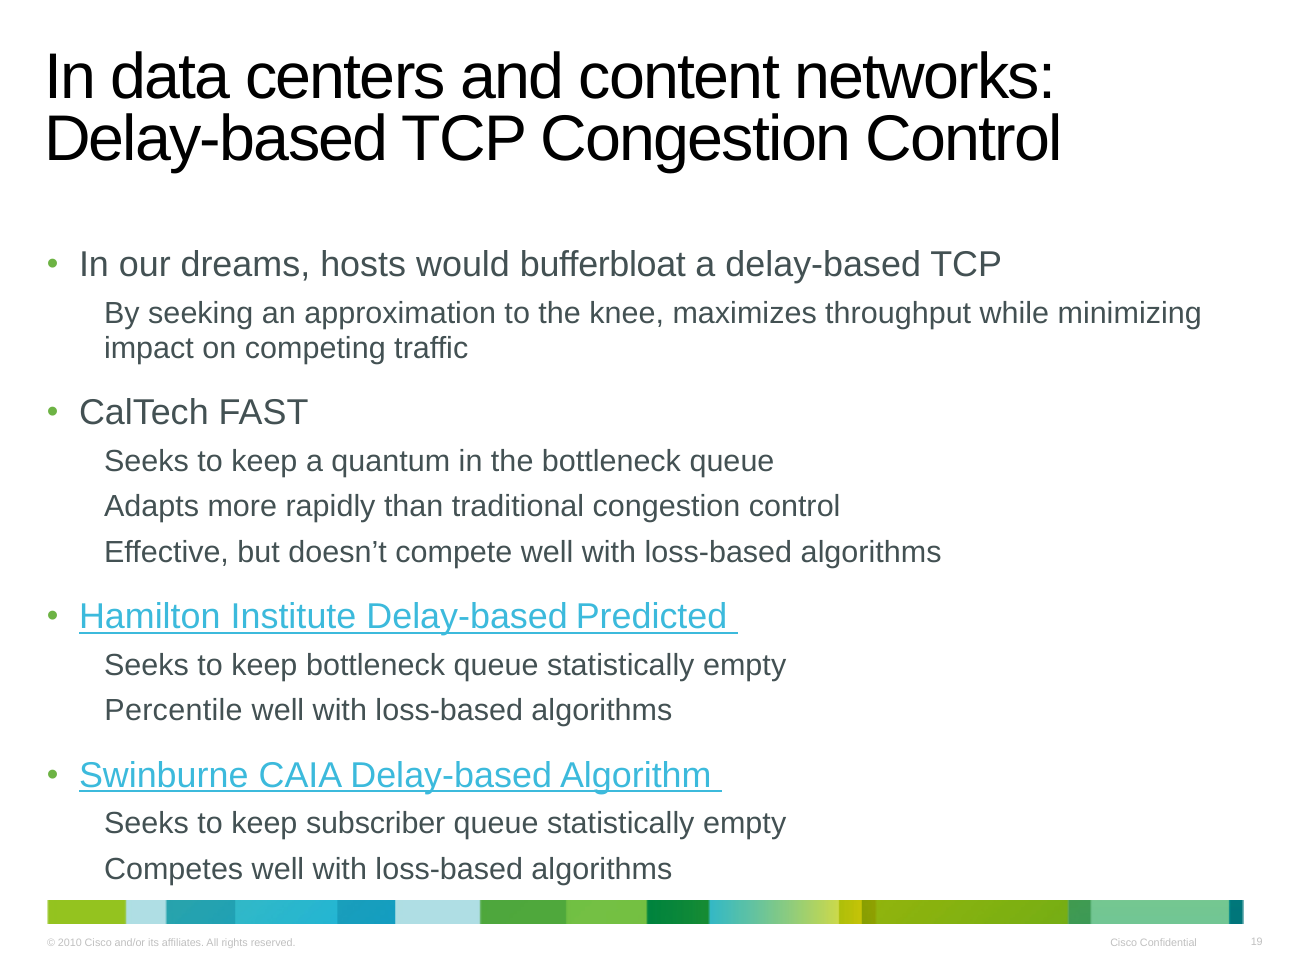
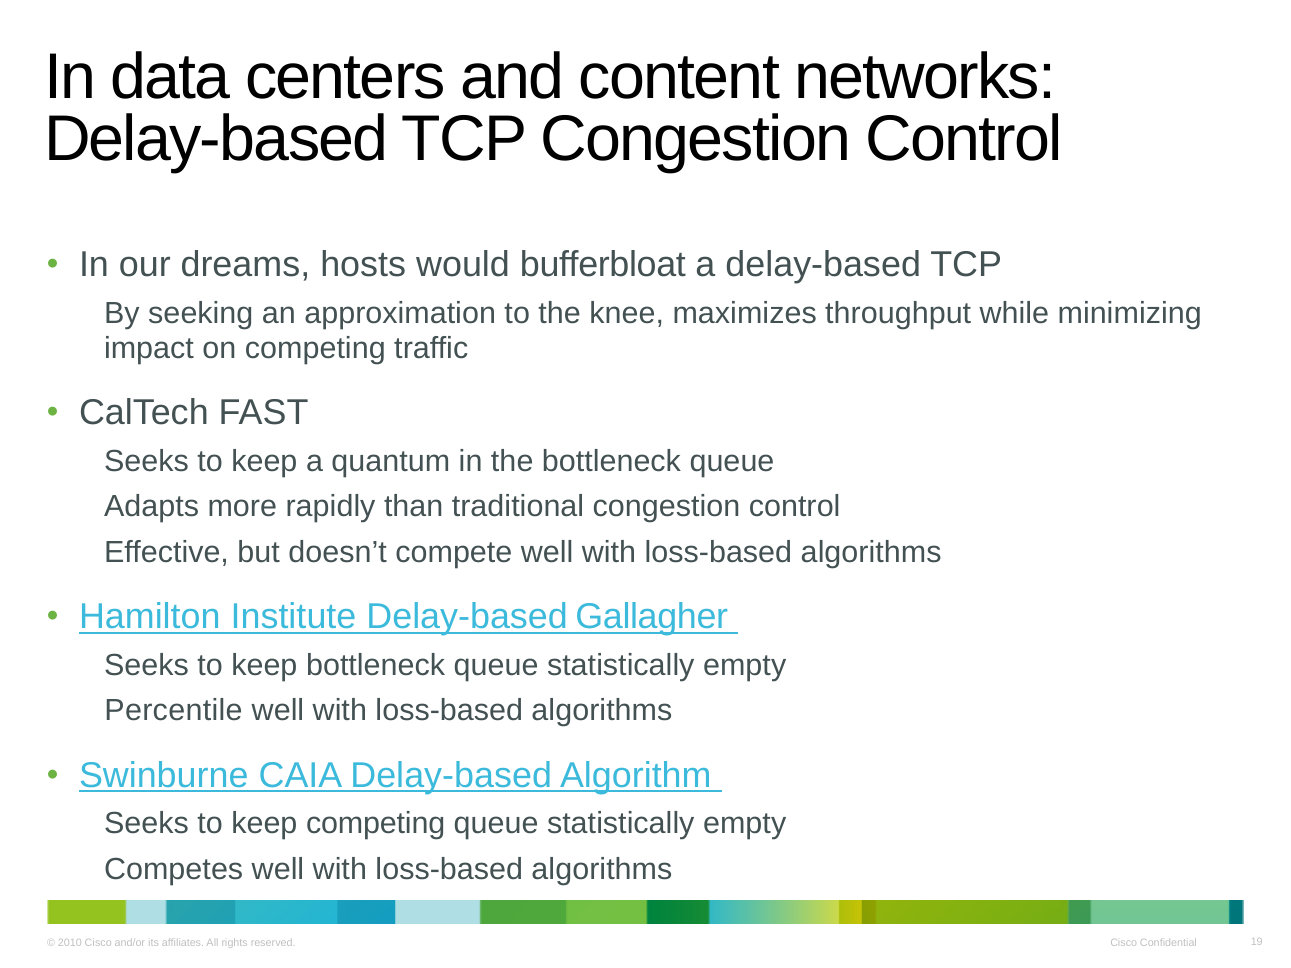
Predicted: Predicted -> Gallagher (652, 617)
keep subscriber: subscriber -> competing (376, 824)
